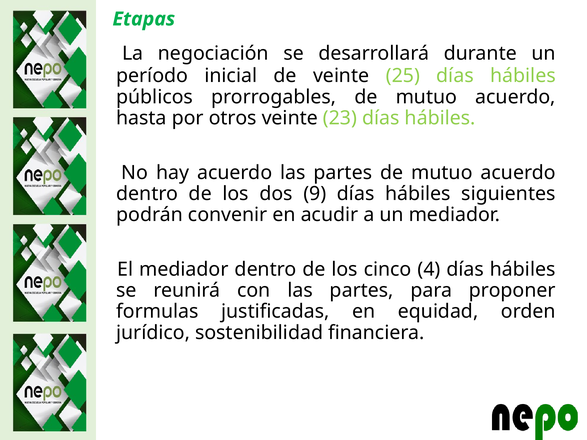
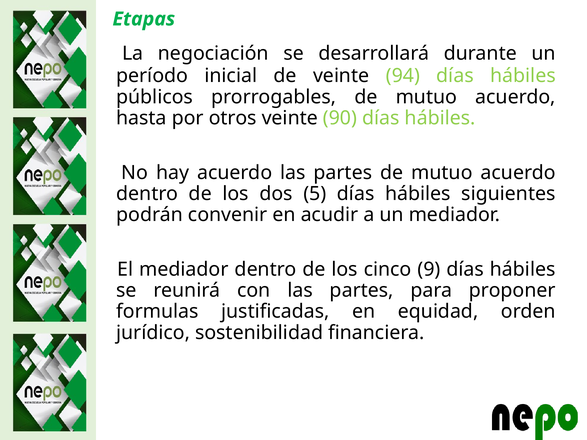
25: 25 -> 94 (403, 76)
23: 23 -> 90 (340, 118)
9: 9 -> 5 (315, 194)
4: 4 -> 9 (429, 269)
